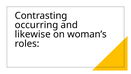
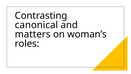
occurring: occurring -> canonical (36, 25)
likewise: likewise -> matters (33, 34)
